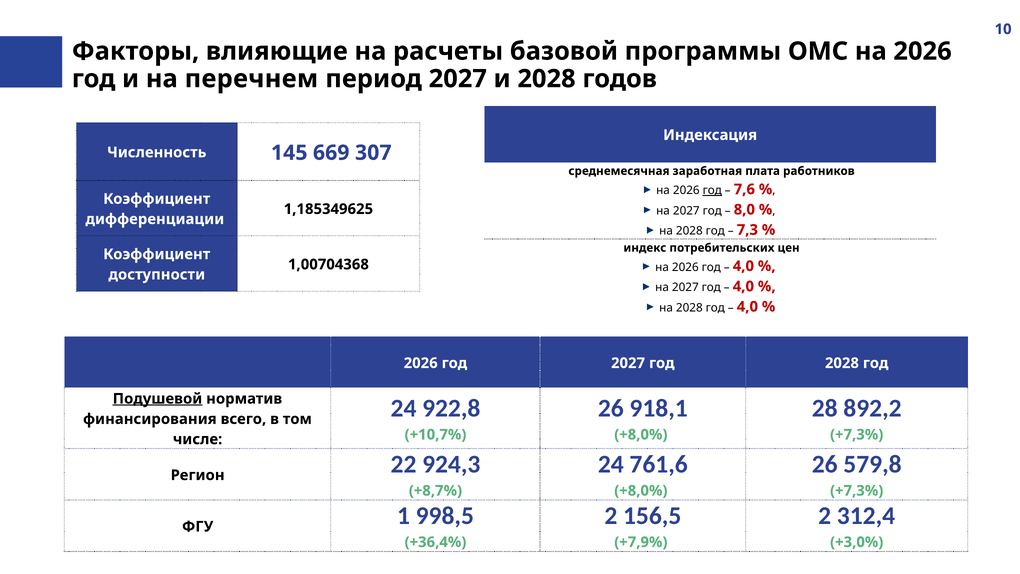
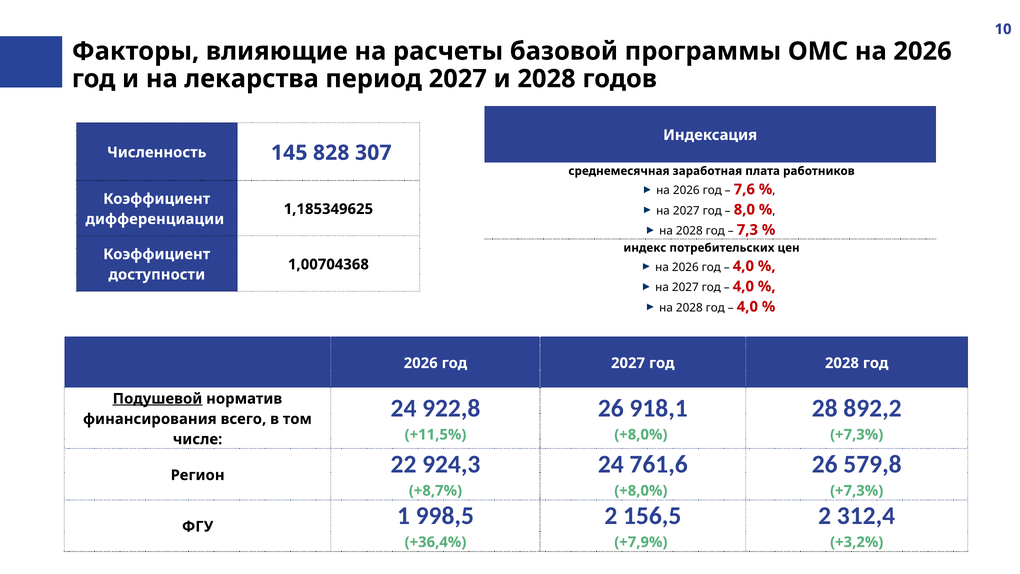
перечнем: перечнем -> лекарства (252, 79)
669: 669 -> 828 (331, 153)
год underline: present -> none (712, 190)
+10,7%: +10,7% -> +11,5% (435, 434)
+3,0%: +3,0% -> +3,2% (857, 542)
